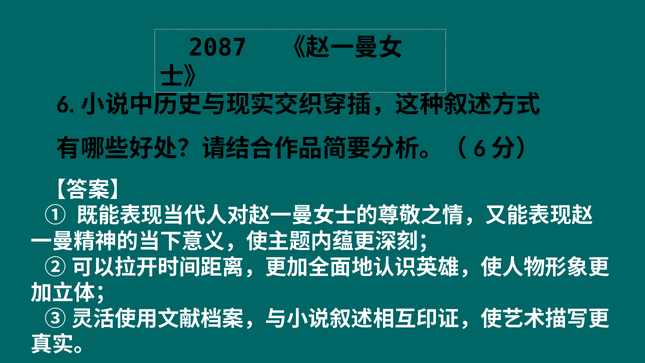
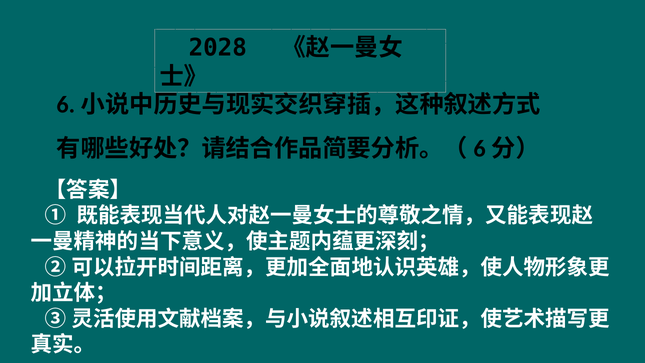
2087: 2087 -> 2028 (218, 48)
